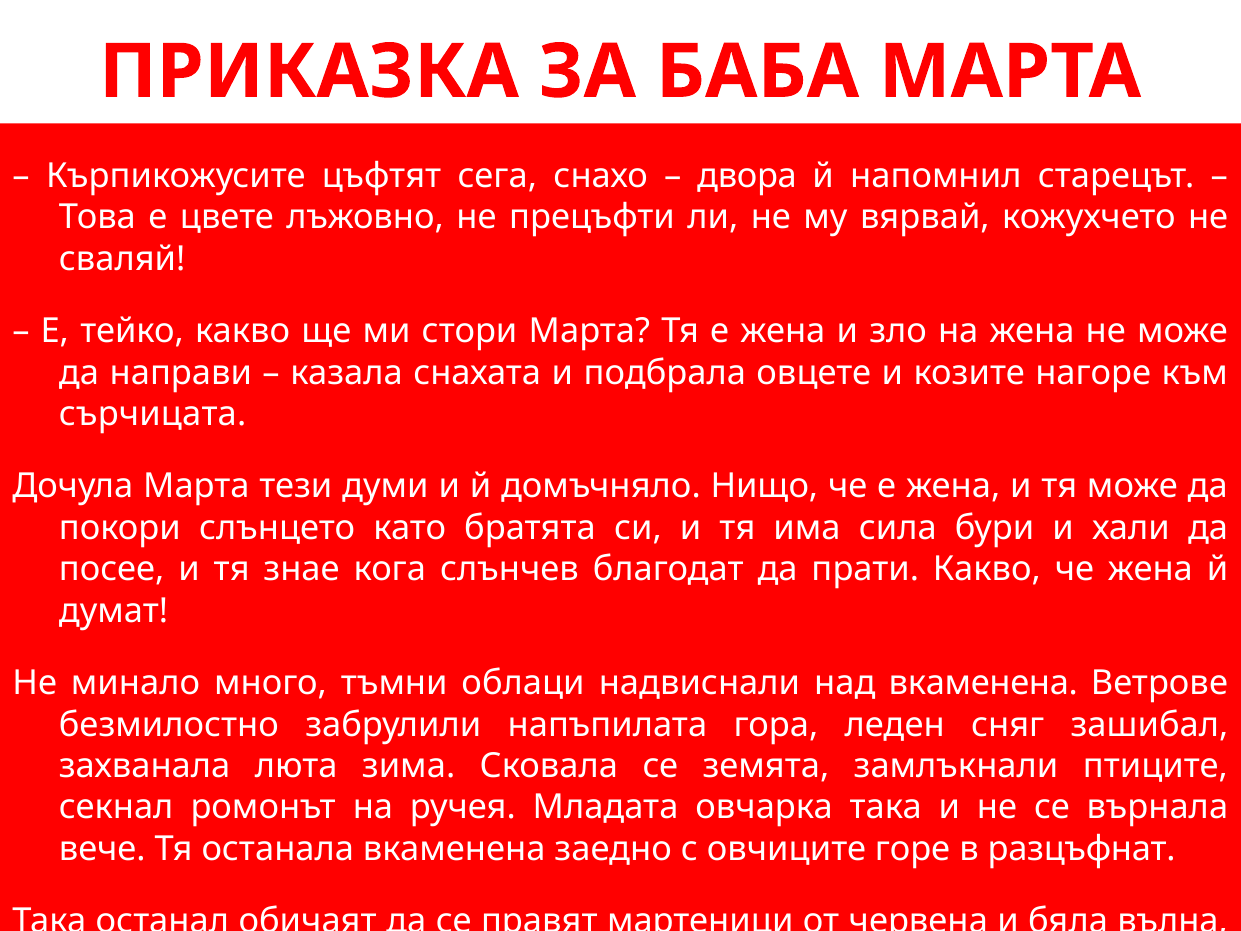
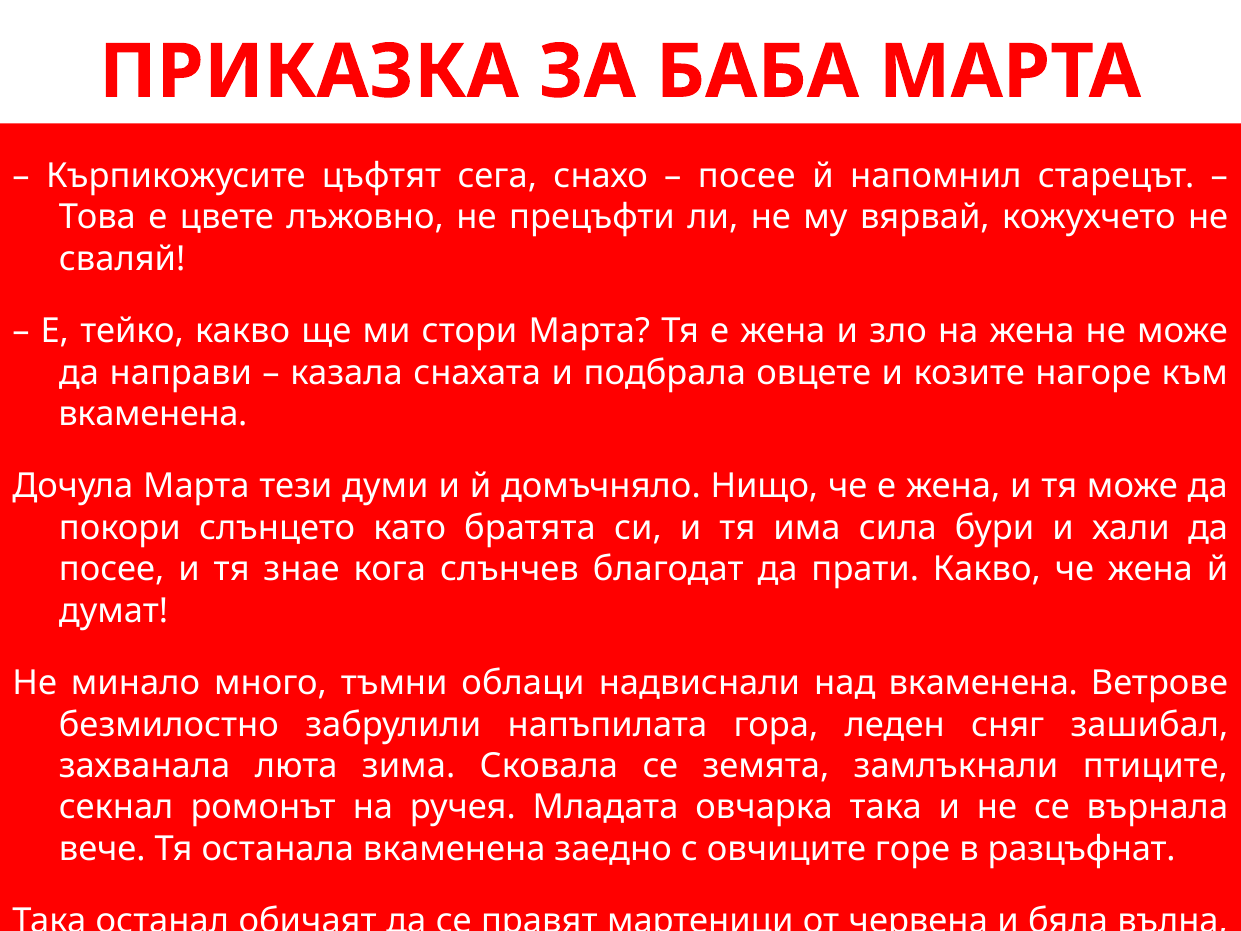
двора: двора -> посее (747, 176)
сърчицата: сърчицата -> вкаменена (153, 414)
